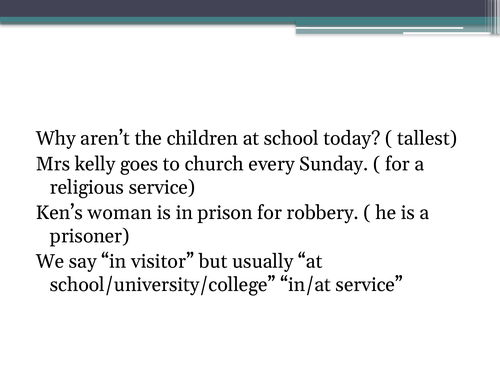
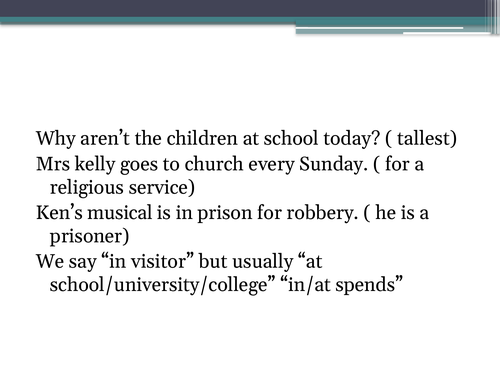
woman: woman -> musical (120, 213)
in/at service: service -> spends (369, 285)
